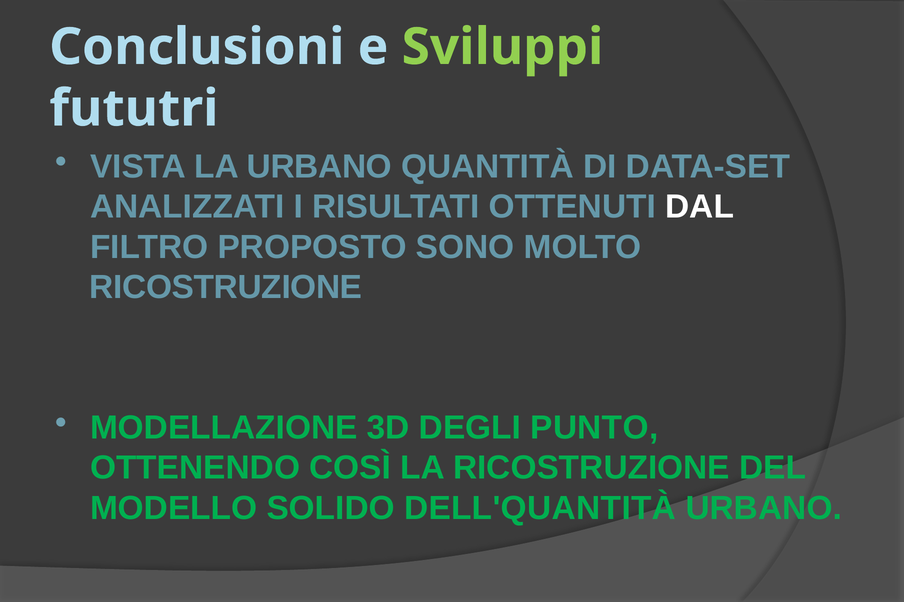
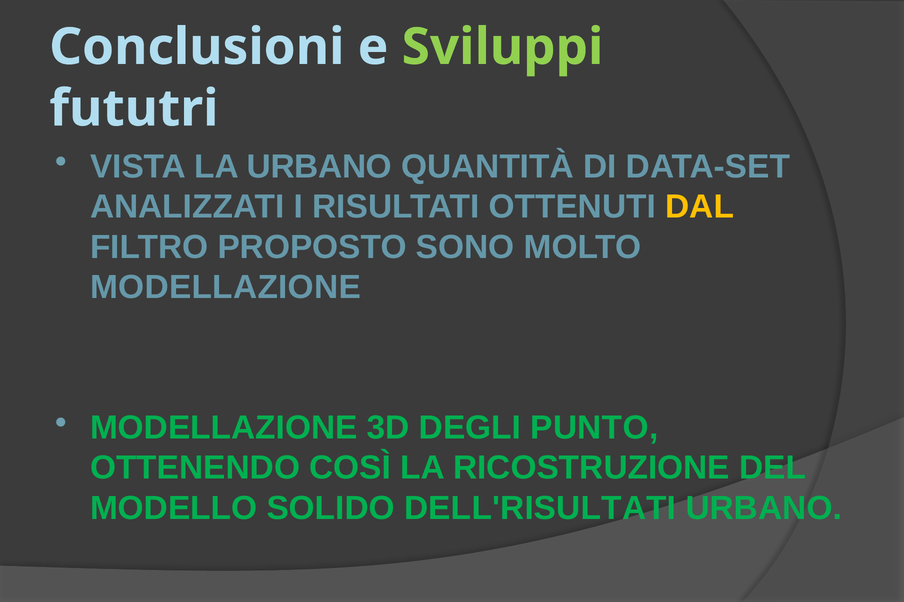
DAL colour: white -> yellow (700, 207)
RICOSTRUZIONE: RICOSTRUZIONE -> MODELLAZIONE (226, 288)
DELL'QUANTITÀ: DELL'QUANTITÀ -> DELL'RISULTATI (540, 509)
